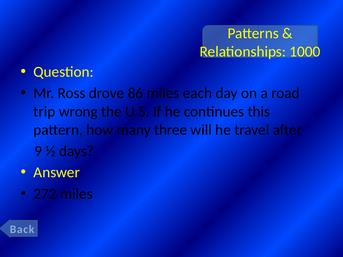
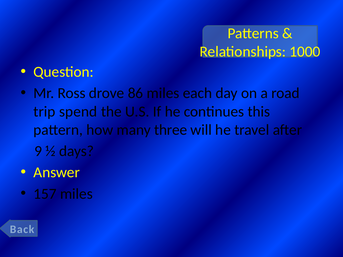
wrong: wrong -> spend (78, 112)
272: 272 -> 157 (45, 194)
